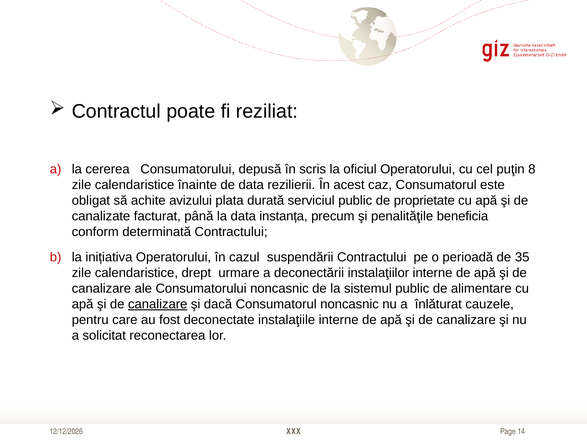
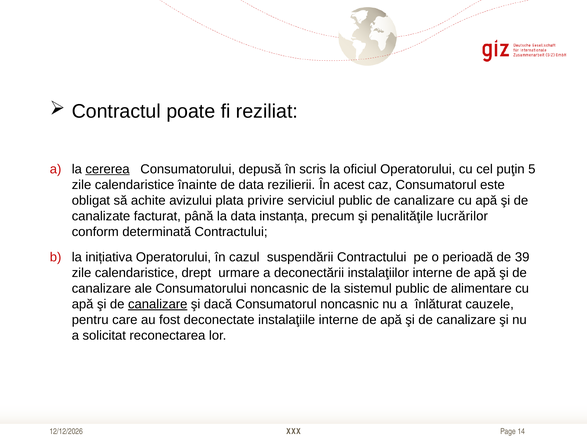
cererea underline: none -> present (108, 169)
8: 8 -> 5 (532, 169)
durată: durată -> privire (266, 200)
public de proprietate: proprietate -> canalizare (424, 200)
beneficia: beneficia -> lucrărilor (462, 216)
35: 35 -> 39 (522, 257)
